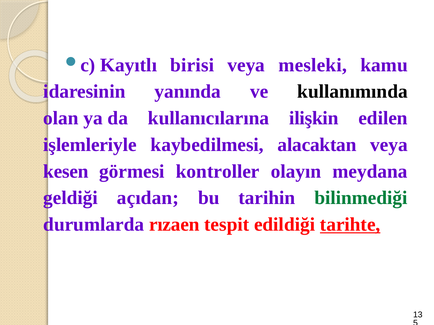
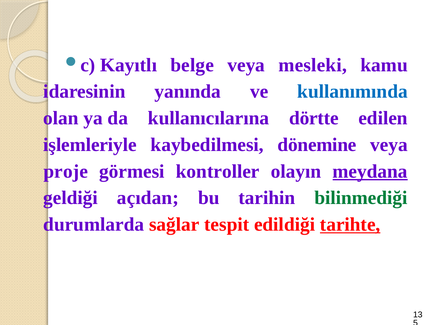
birisi: birisi -> belge (192, 65)
kullanımında colour: black -> blue (352, 92)
ilişkin: ilişkin -> dörtte (314, 118)
alacaktan: alacaktan -> dönemine (317, 145)
kesen: kesen -> proje (66, 172)
meydana underline: none -> present (370, 172)
rızaen: rızaen -> sağlar (174, 225)
